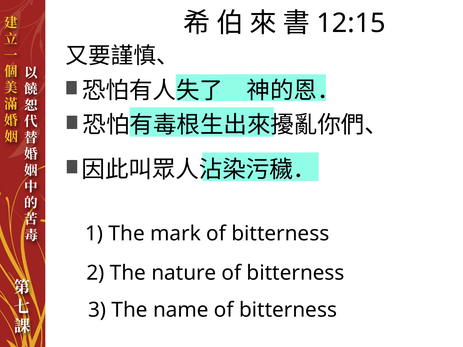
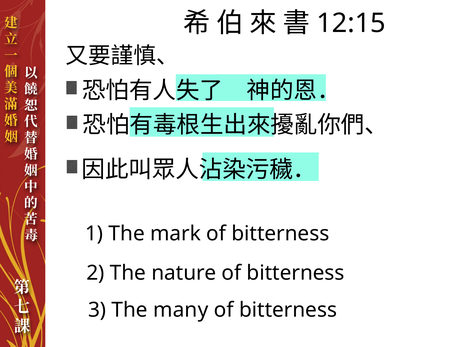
name: name -> many (181, 310)
